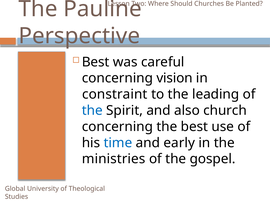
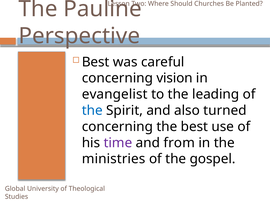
constraint: constraint -> evangelist (115, 95)
church: church -> turned (225, 111)
time colour: blue -> purple (118, 143)
early: early -> from (179, 143)
